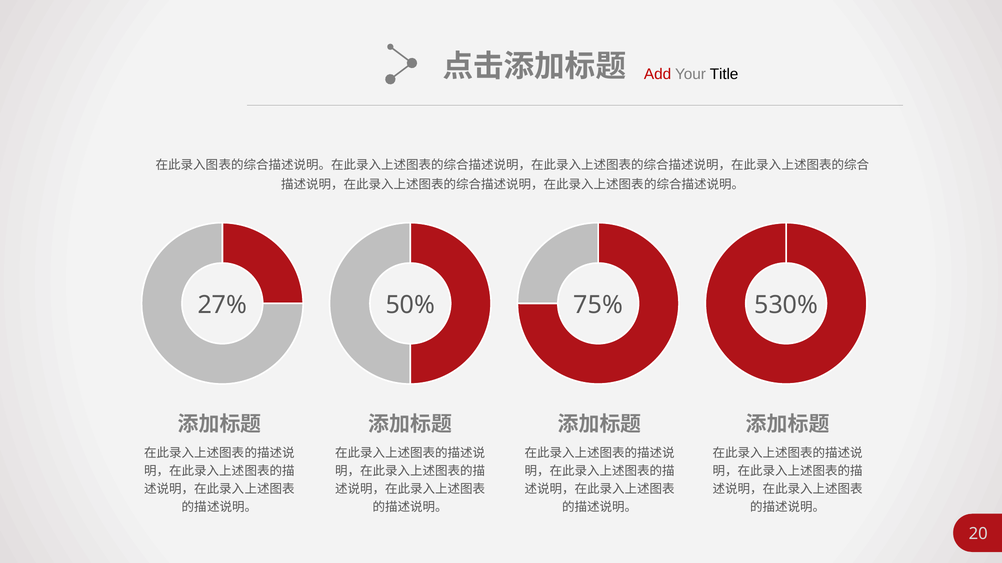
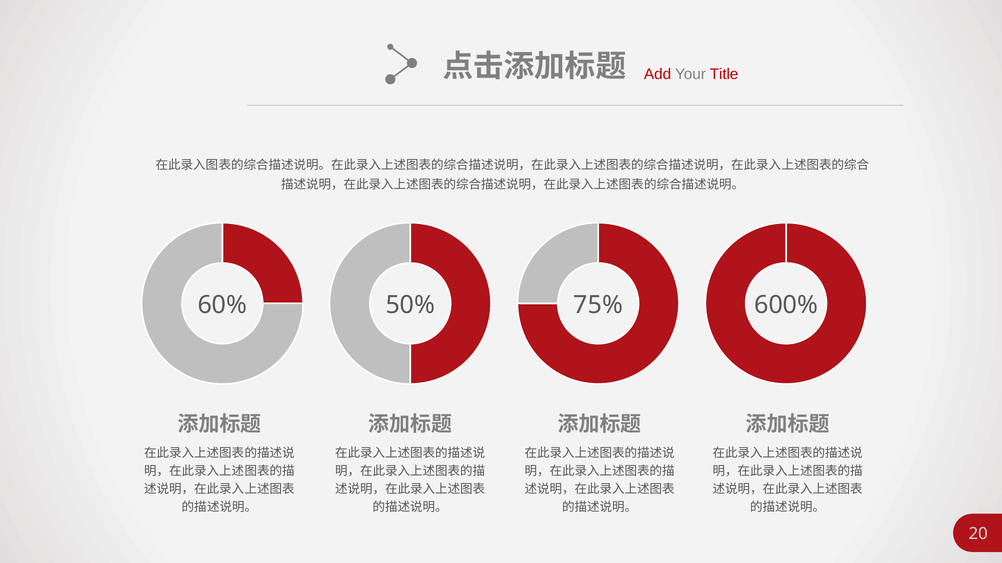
Title colour: black -> red (724, 74)
27%: 27% -> 60% (222, 305)
530%: 530% -> 600% (786, 305)
